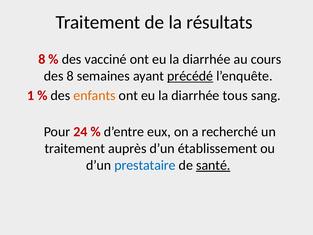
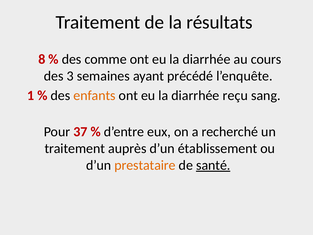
vacciné: vacciné -> comme (106, 59)
des 8: 8 -> 3 (70, 76)
précédé underline: present -> none (190, 76)
tous: tous -> reçu (235, 95)
24: 24 -> 37 (80, 132)
prestataire colour: blue -> orange (145, 165)
